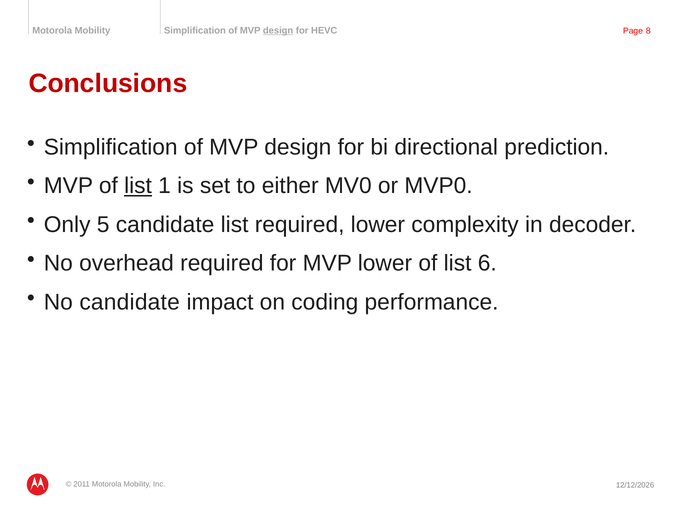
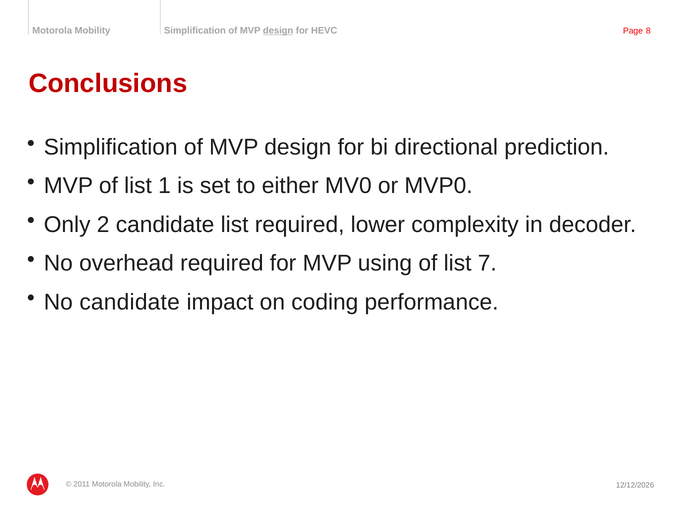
list underline: present -> none (138, 186)
5: 5 -> 2 (103, 224)
MVP lower: lower -> using (385, 263)
6: 6 -> 7 (487, 263)
